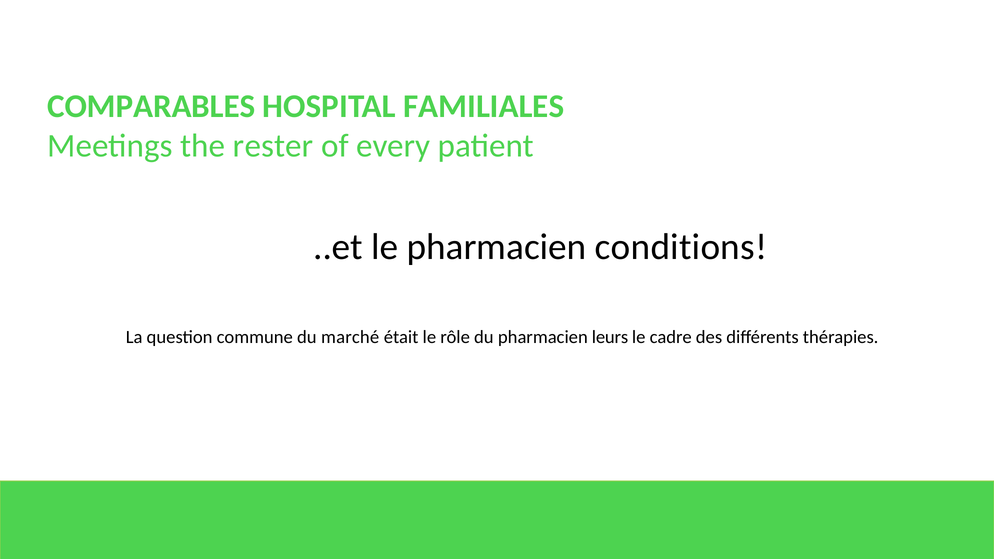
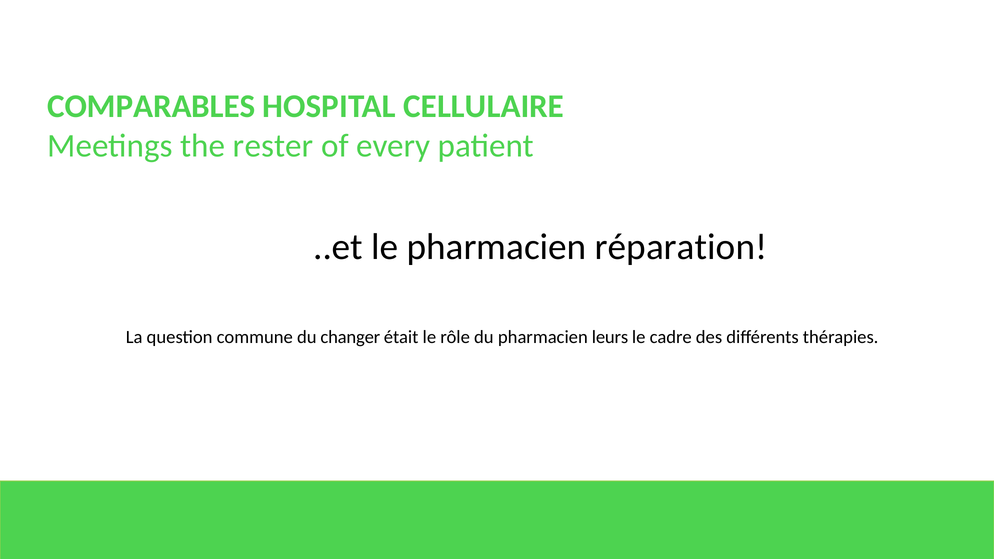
FAMILIALES: FAMILIALES -> CELLULAIRE (484, 106)
conditions: conditions -> réparation (681, 247)
marché: marché -> changer (350, 337)
